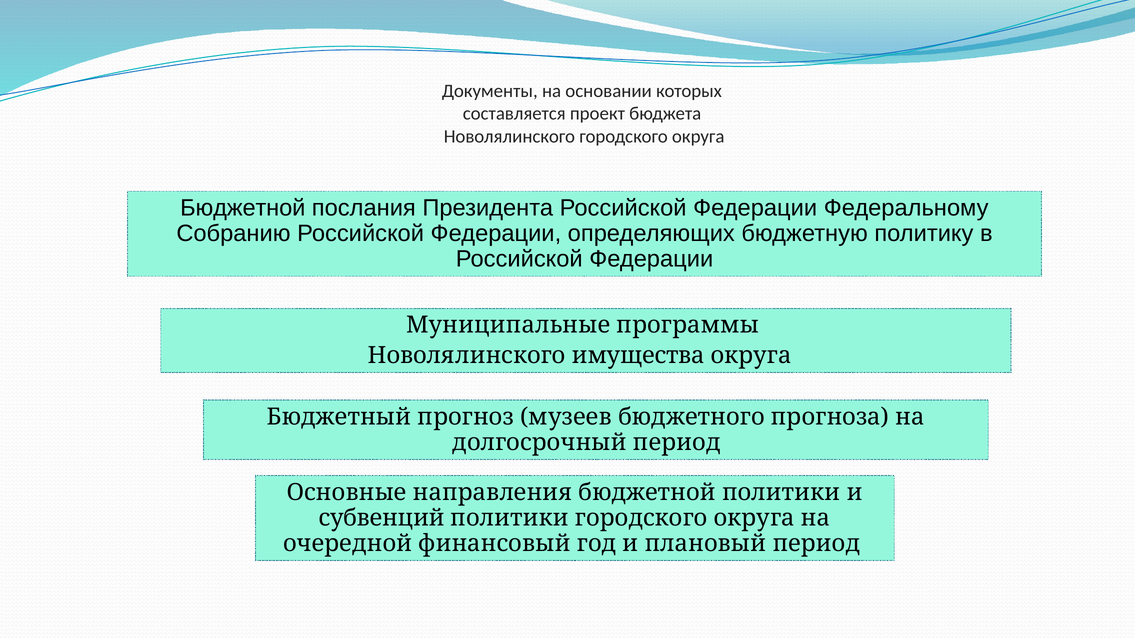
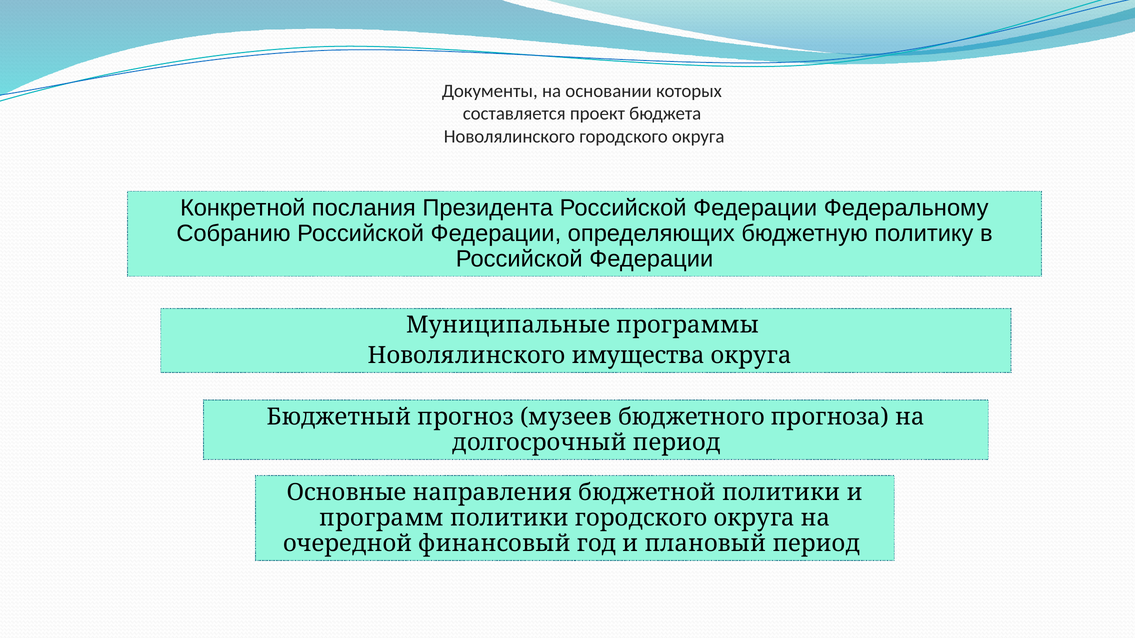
Бюджетной: Бюджетной -> Конкретной (243, 208)
субвенций: субвенций -> программ (382, 518)
